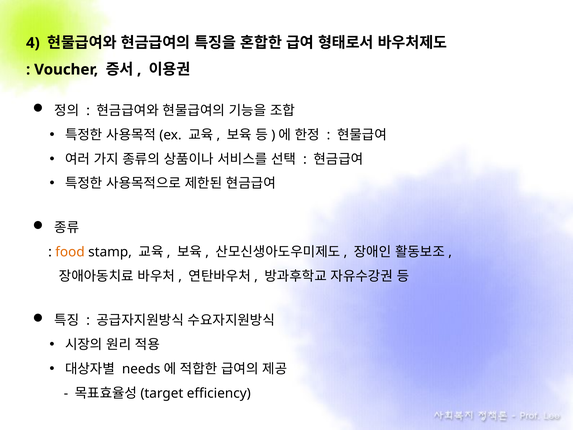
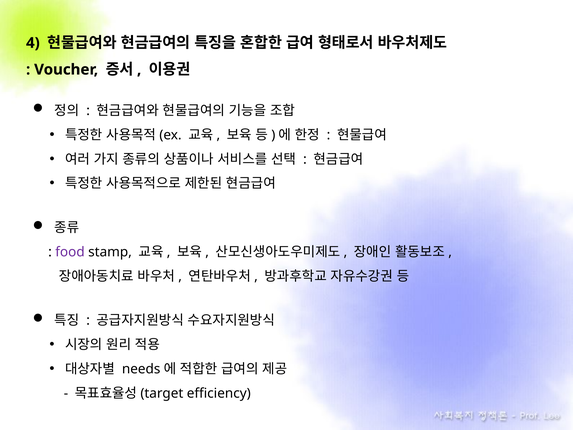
food colour: orange -> purple (70, 252)
